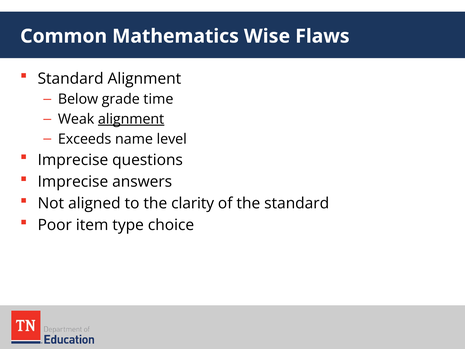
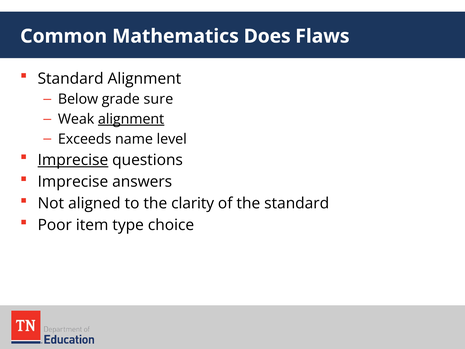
Wise: Wise -> Does (267, 36)
time: time -> sure (158, 99)
Imprecise underline: none -> present (73, 160)
